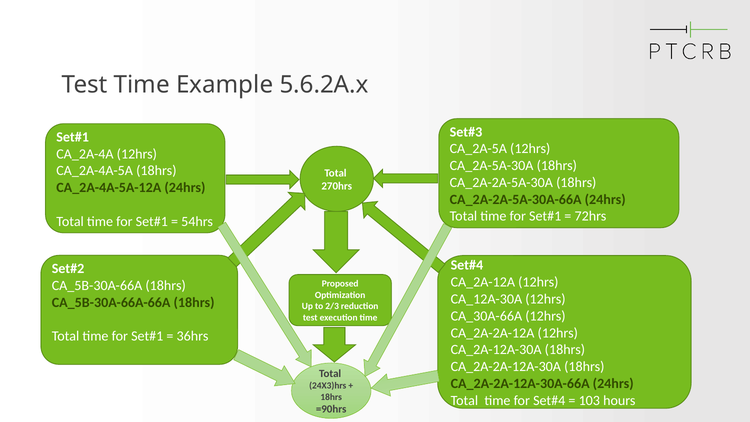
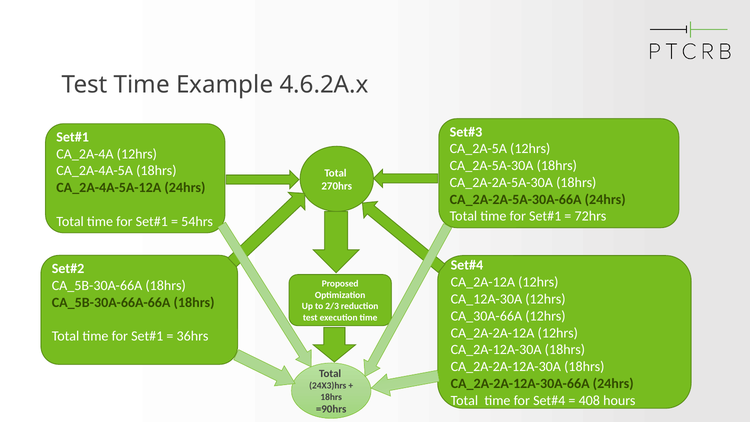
5.6.2A.x: 5.6.2A.x -> 4.6.2A.x (324, 85)
103: 103 -> 408 (589, 400)
